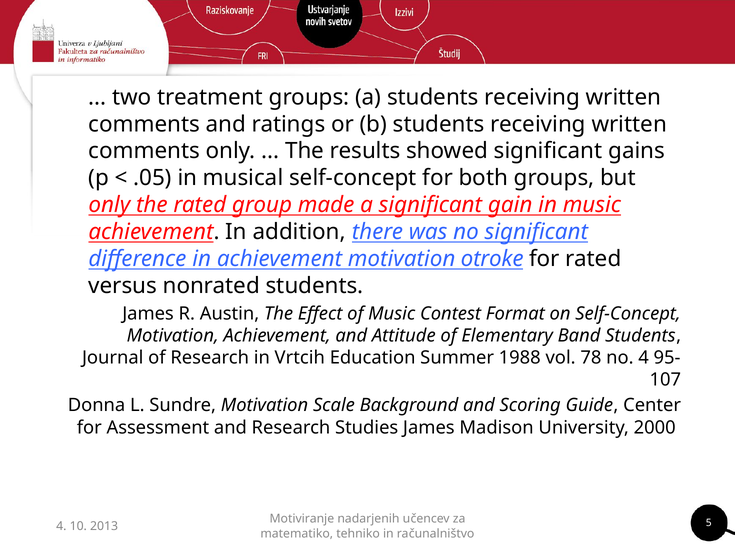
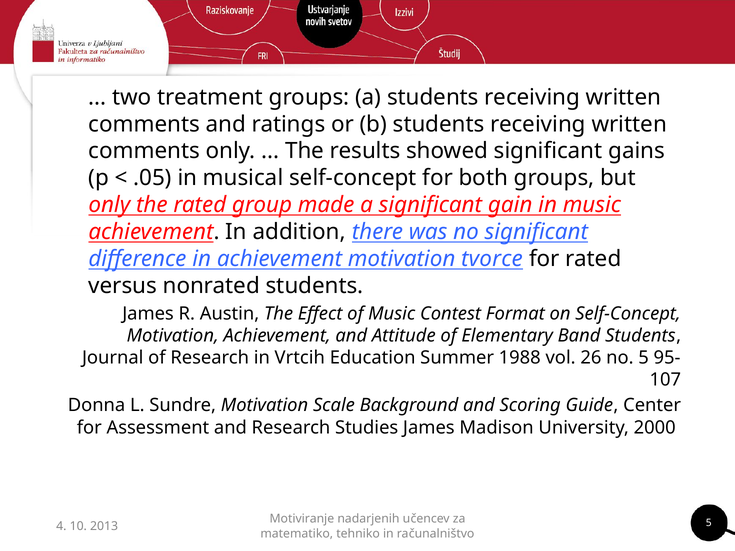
otroke: otroke -> tvorce (492, 259)
78: 78 -> 26 (591, 358)
no 4: 4 -> 5 (644, 358)
